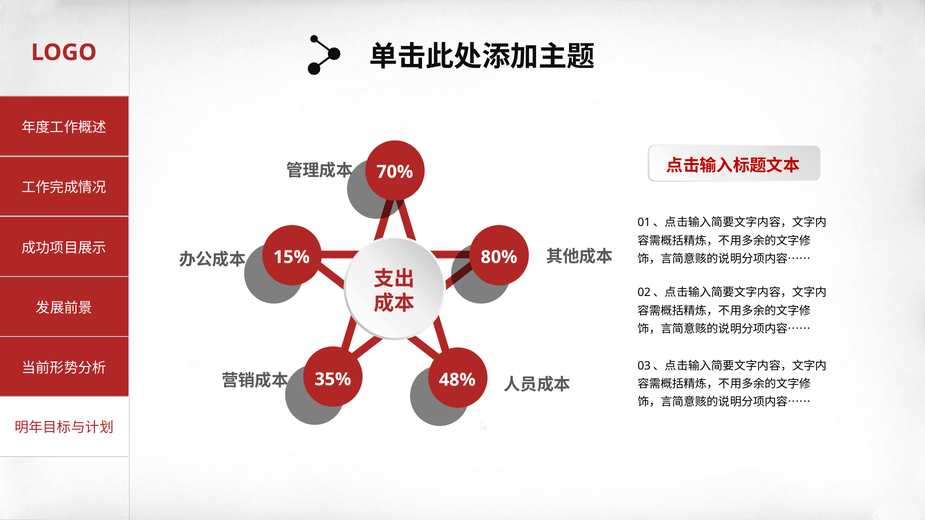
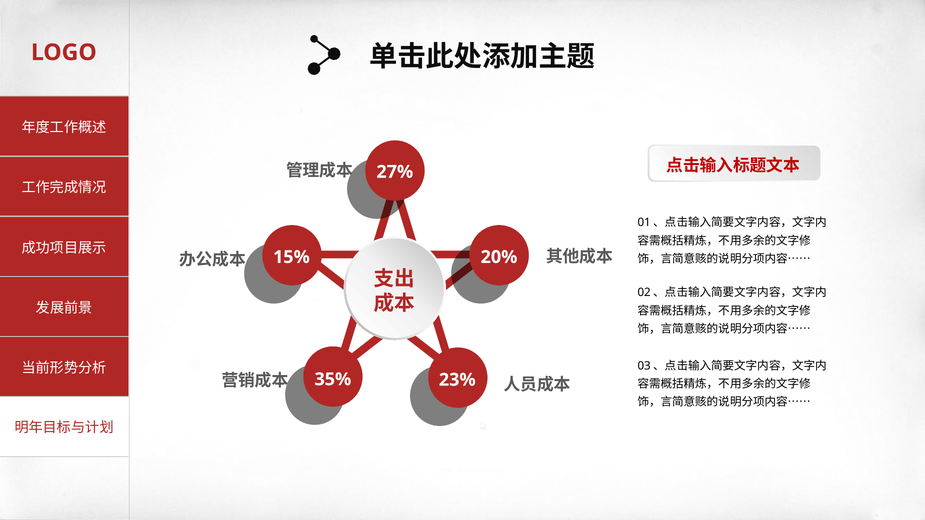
70%: 70% -> 27% (395, 172)
80%: 80% -> 20% (499, 257)
48%: 48% -> 23% (457, 380)
